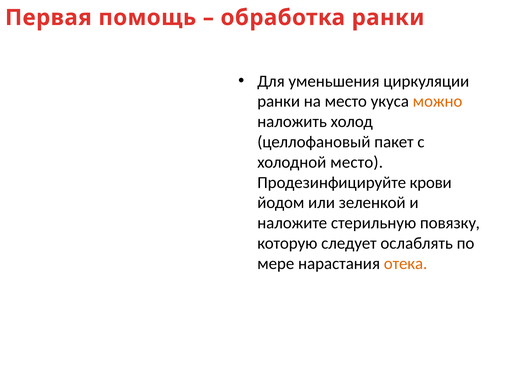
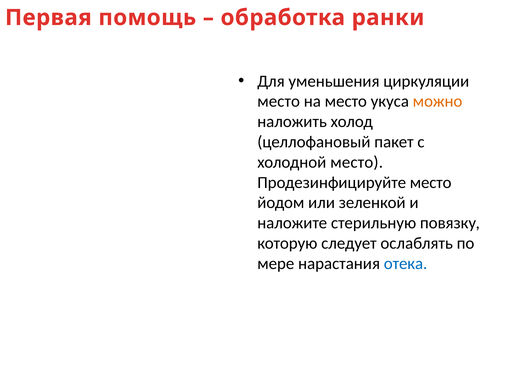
ранки: ранки -> место (279, 101)
Продезинфицируйте крови: крови -> место (431, 182)
отека colour: orange -> blue (406, 263)
